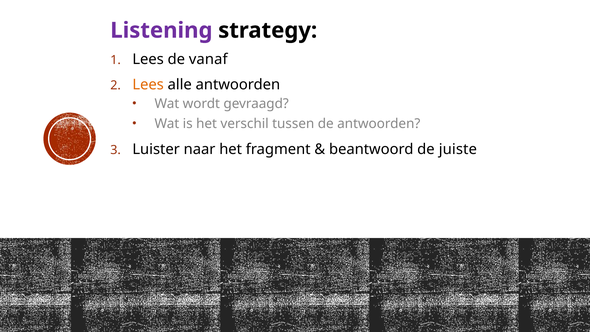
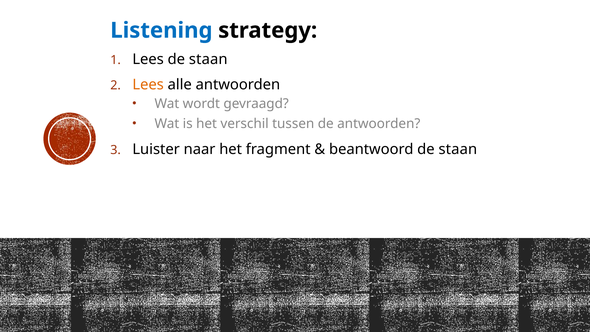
Listening colour: purple -> blue (161, 30)
Lees de vanaf: vanaf -> staan (208, 59)
beantwoord de juiste: juiste -> staan (458, 149)
